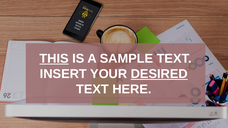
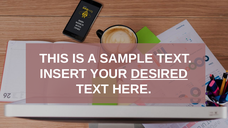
THIS underline: present -> none (54, 59)
